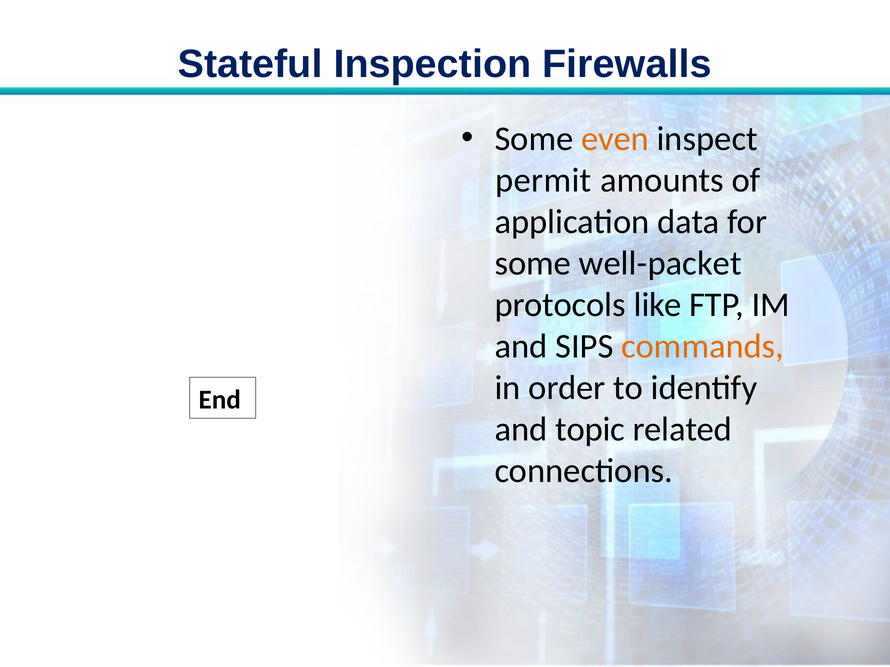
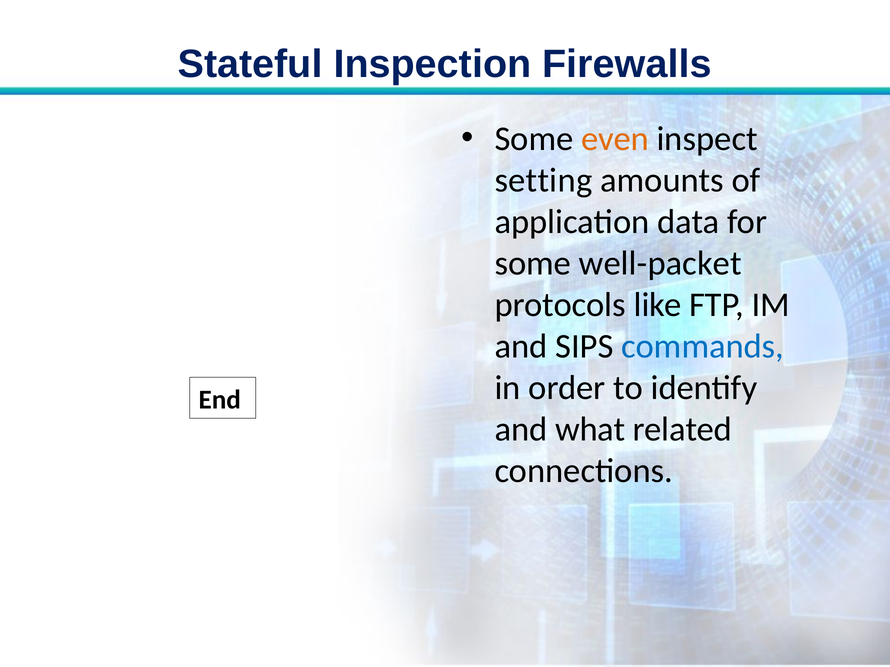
permit: permit -> setting (543, 180)
commands colour: orange -> blue (703, 347)
topic: topic -> what (590, 430)
